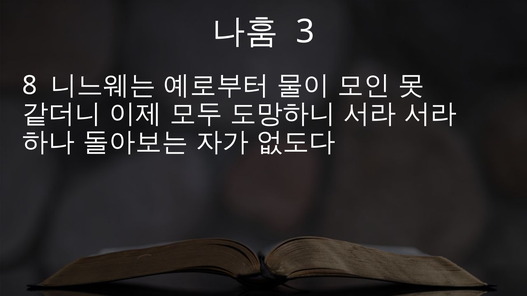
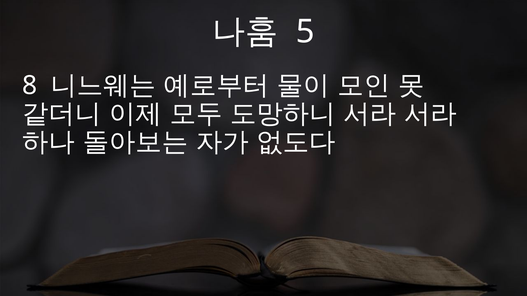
3: 3 -> 5 (305, 32)
